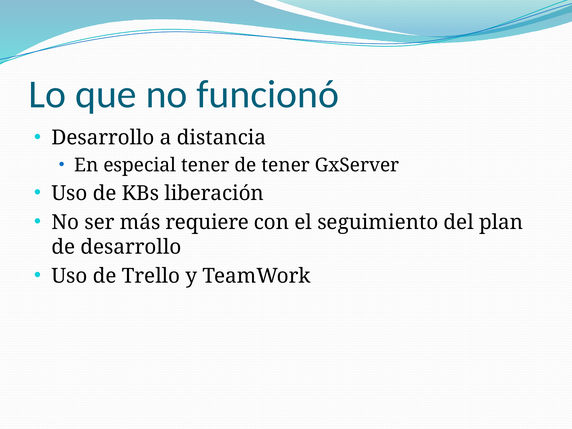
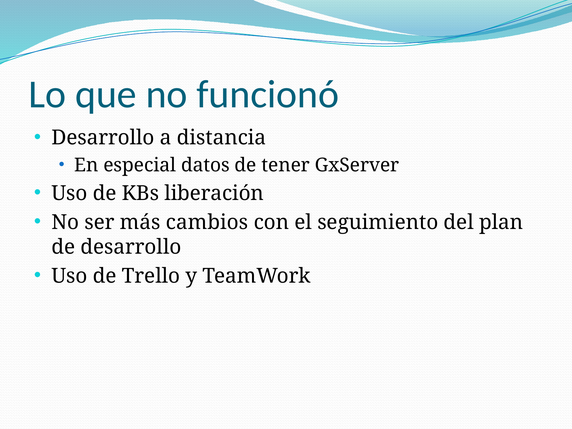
especial tener: tener -> datos (205, 165)
requiere: requiere -> cambios (207, 222)
